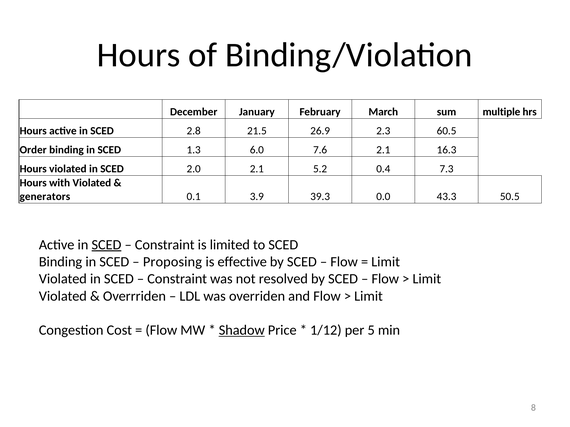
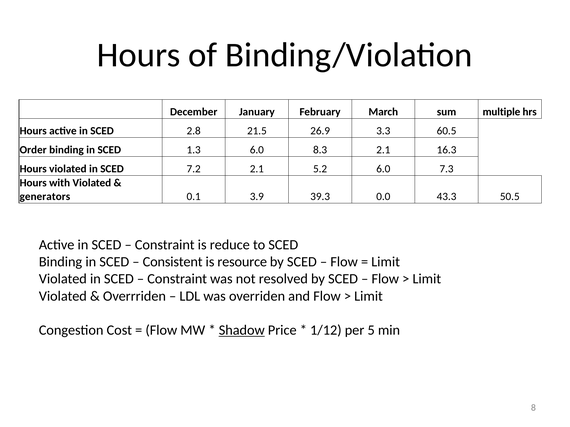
2.3: 2.3 -> 3.3 (383, 131)
7.6: 7.6 -> 8.3 (320, 150)
2.0: 2.0 -> 7.2 (194, 169)
5.2 0.4: 0.4 -> 6.0 (383, 169)
SCED underline: present -> none (106, 245)
limited: limited -> reduce (230, 245)
Proposing: Proposing -> Consistent (173, 262)
effective: effective -> resource (242, 262)
